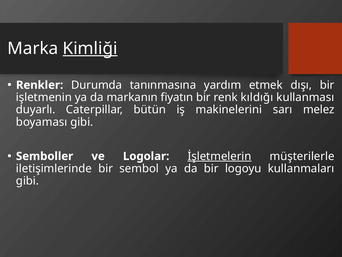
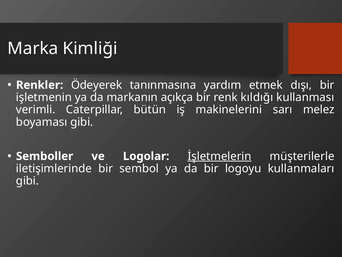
Kimliği underline: present -> none (90, 48)
Durumda: Durumda -> Ödeyerek (97, 85)
fiyatın: fiyatın -> açıkça (177, 97)
duyarlı: duyarlı -> verimli (36, 110)
